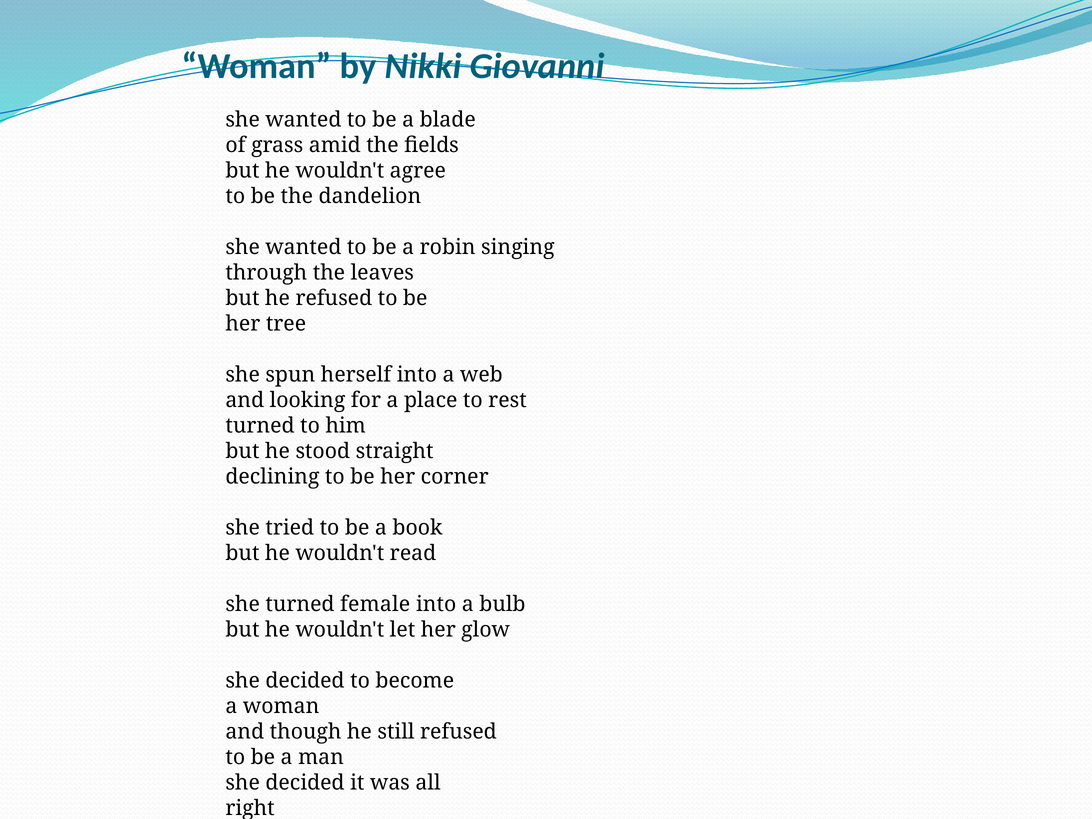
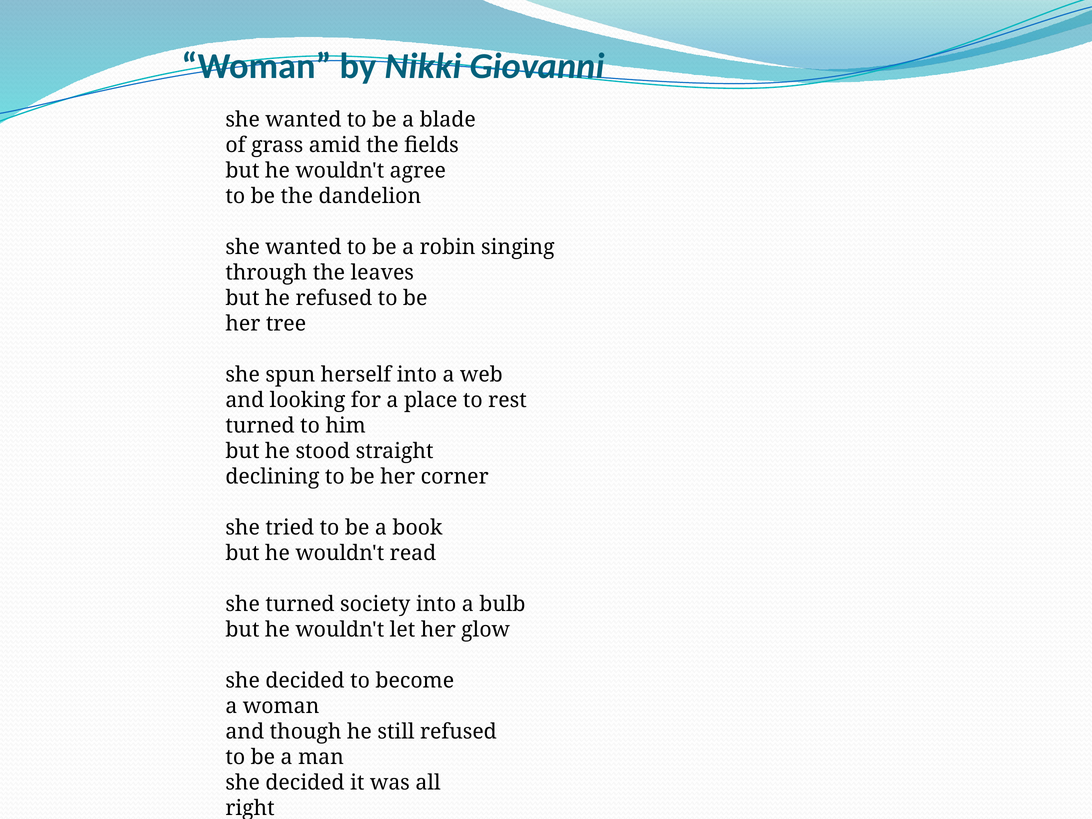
female: female -> society (375, 604)
